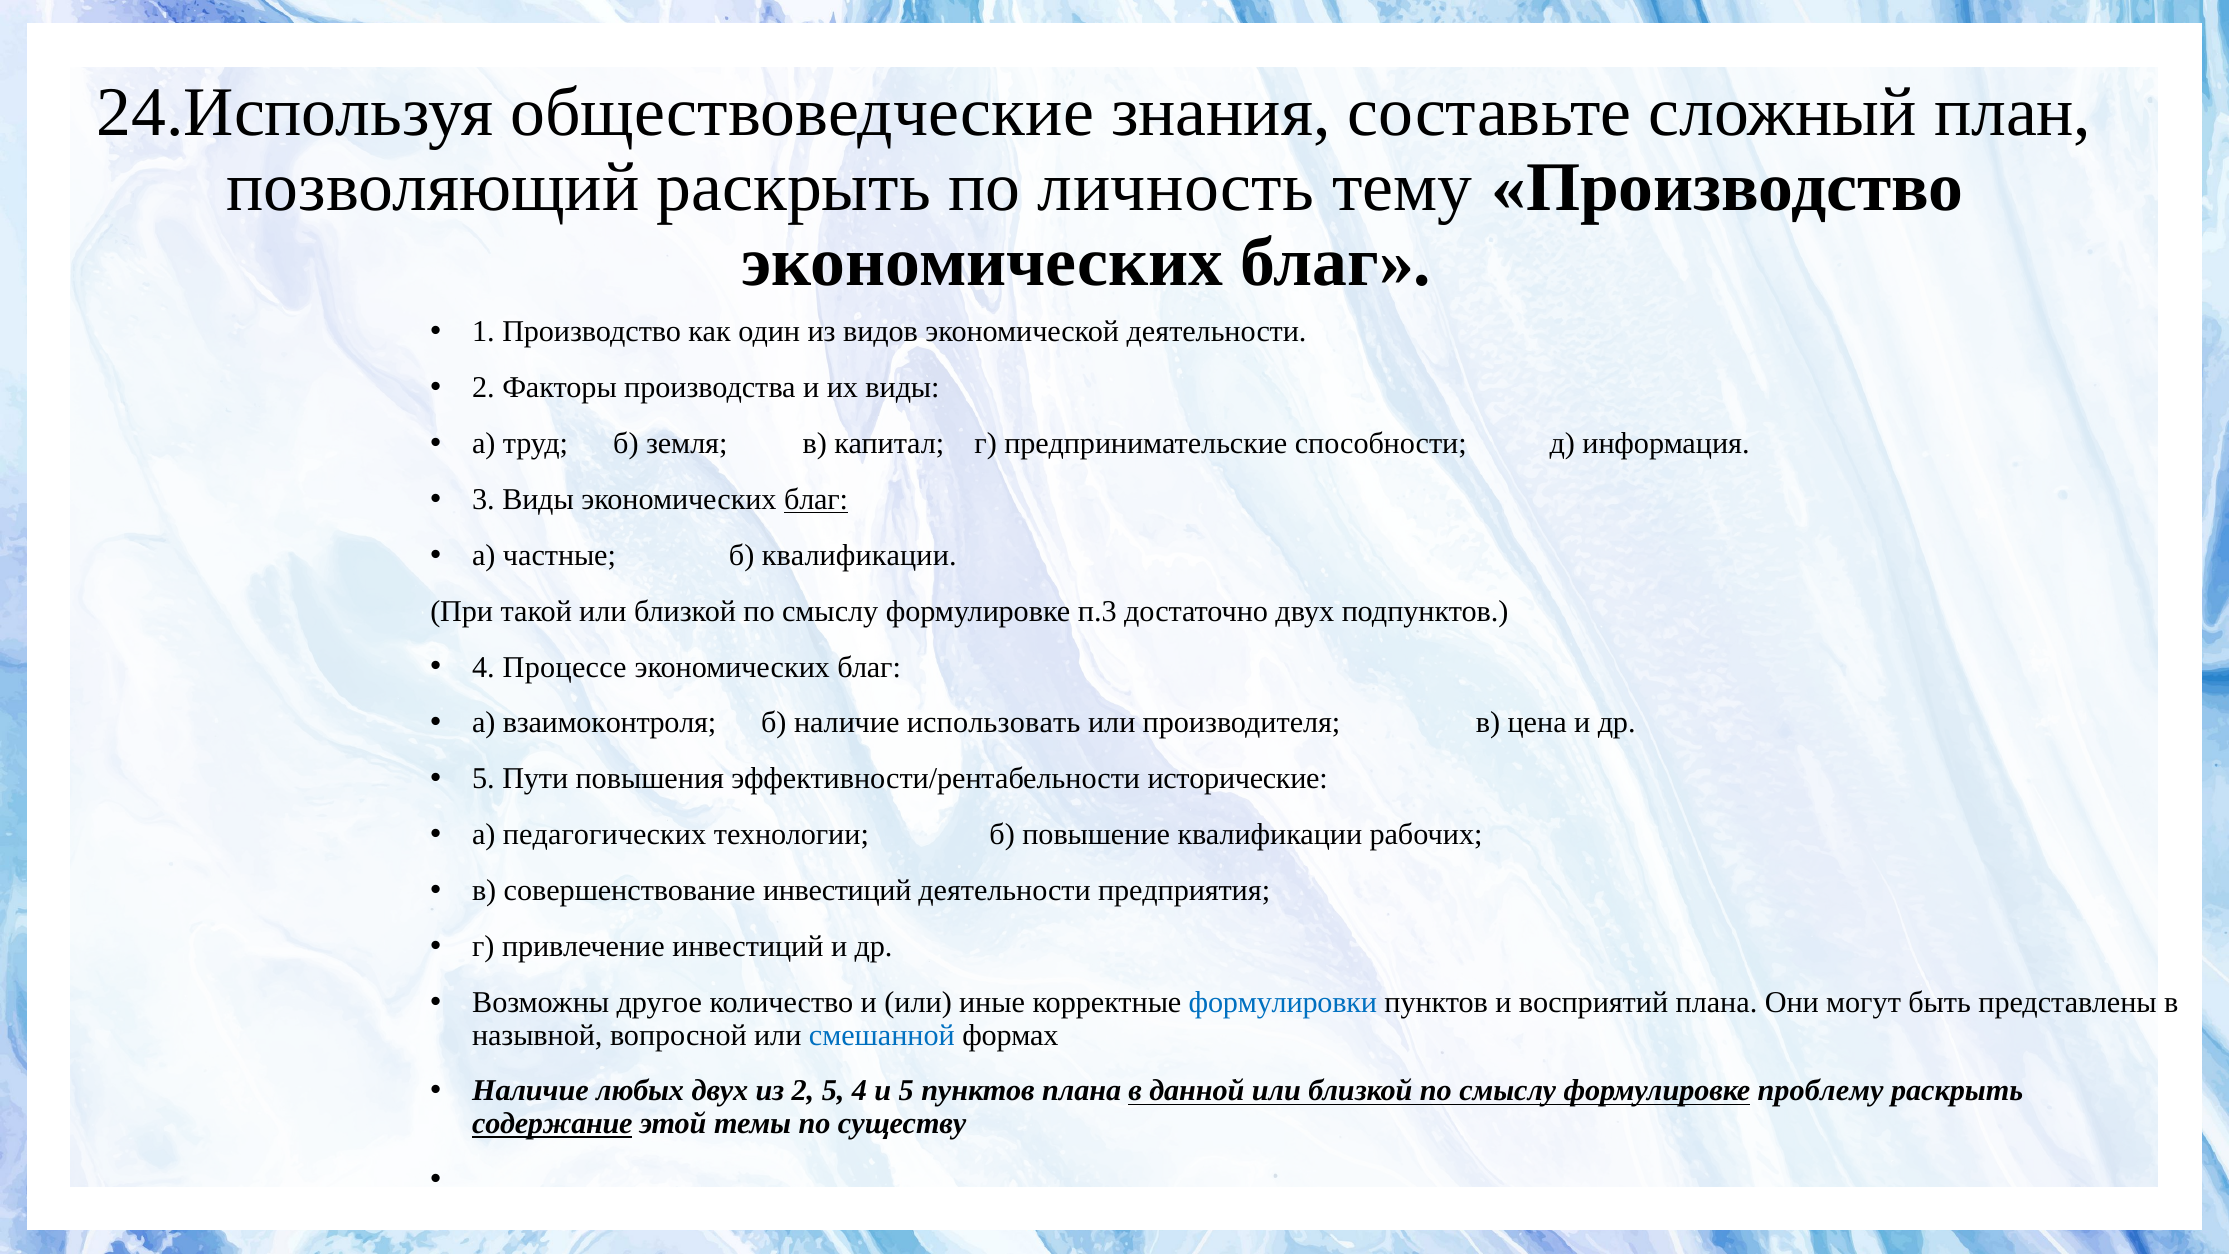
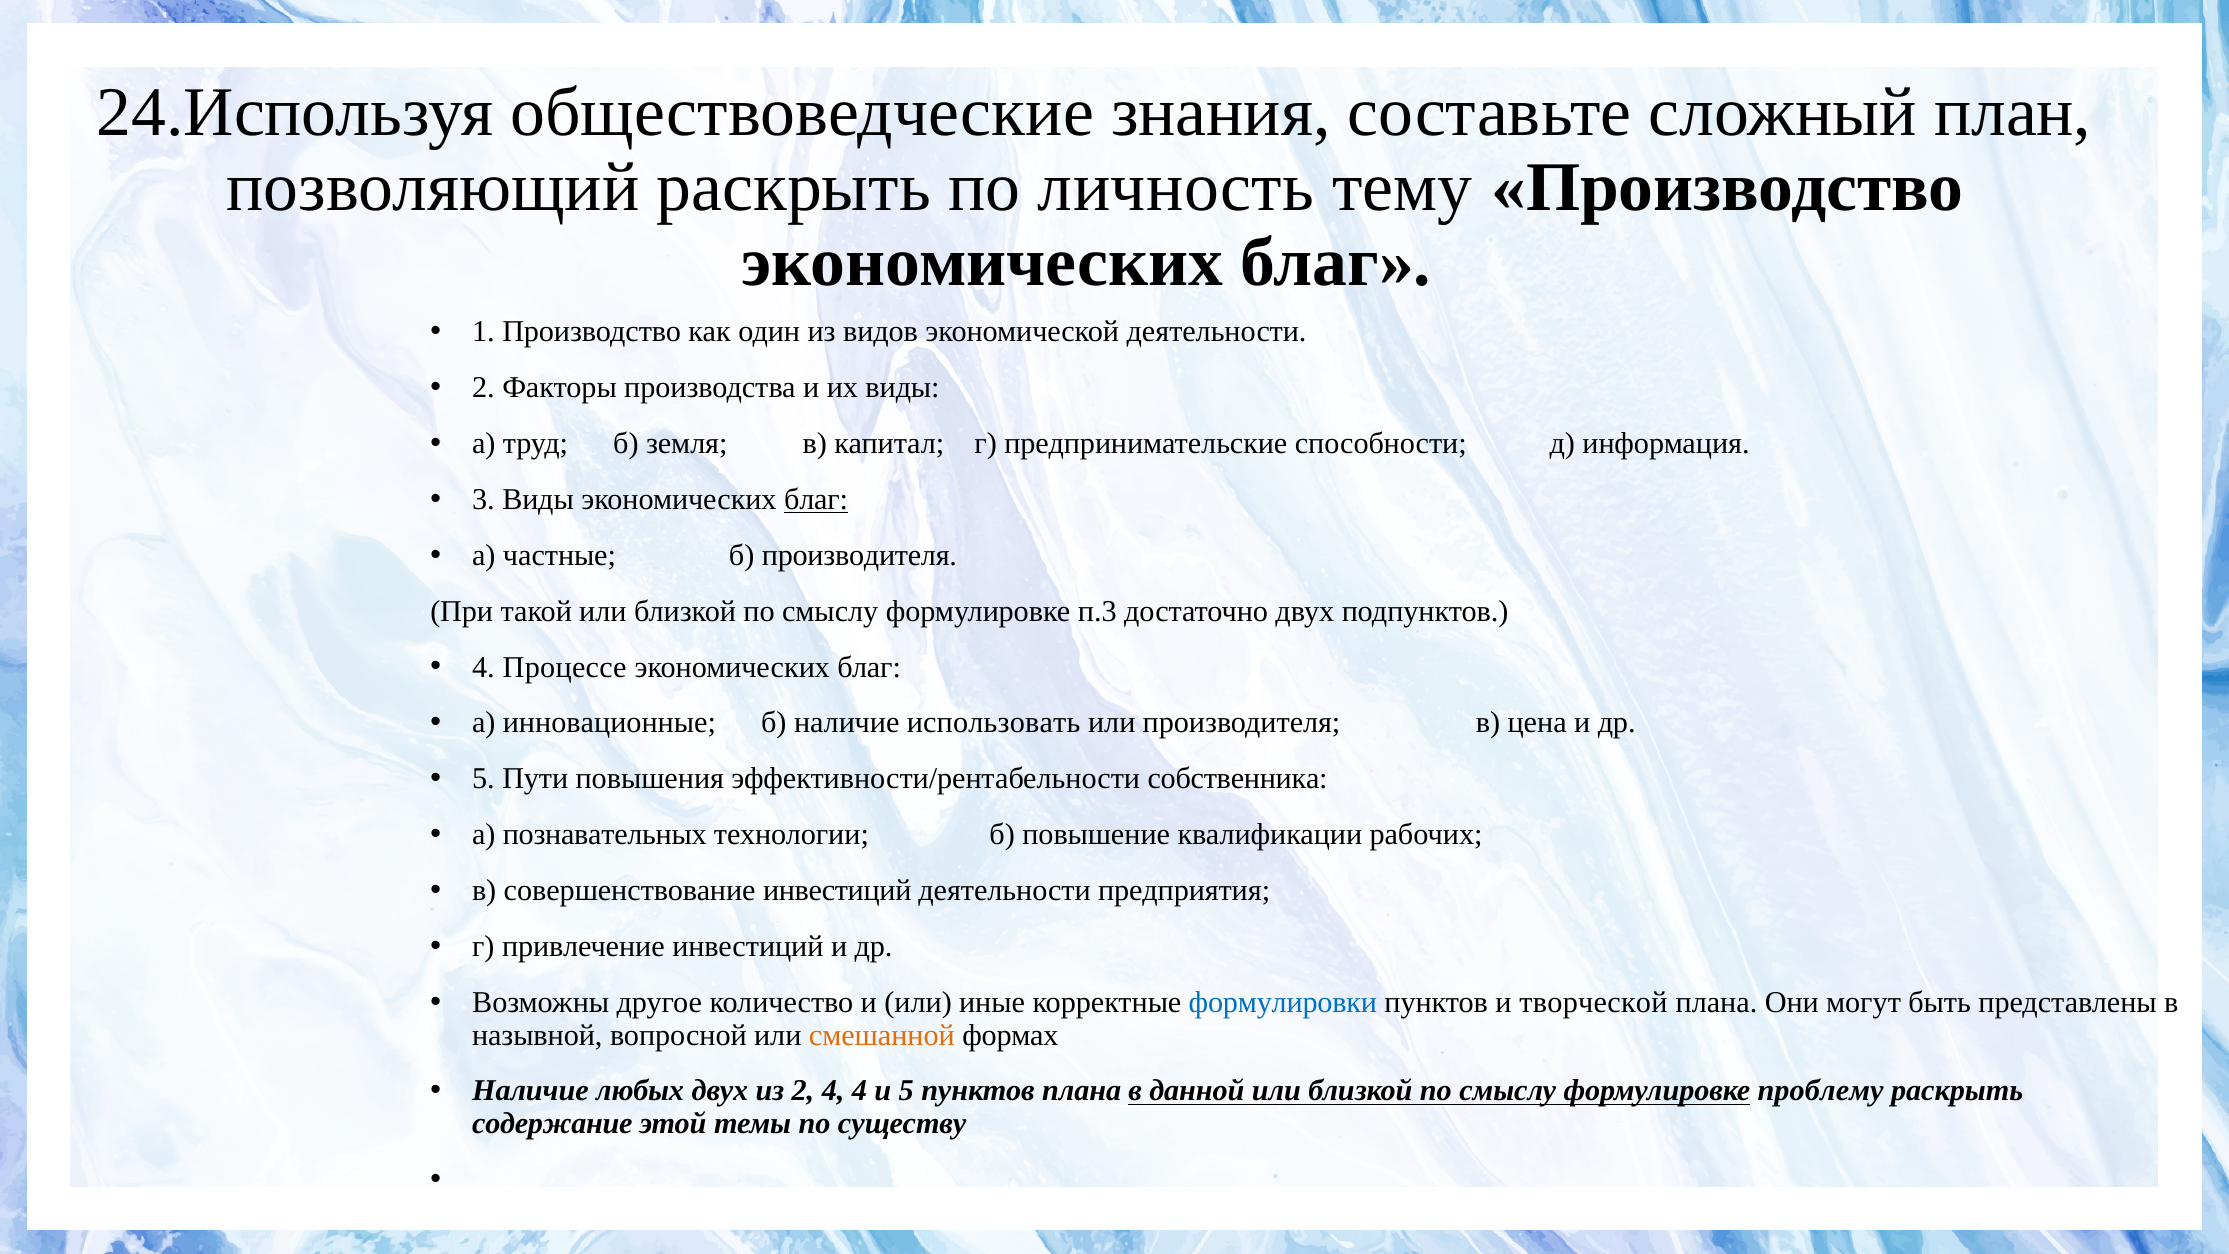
б квалификации: квалификации -> производителя (859, 555)
взаимоконтроля: взаимоконтроля -> инновационные (609, 723)
исторические: исторические -> собственника (1238, 779)
педагогических: педагогических -> познавательных (605, 835)
восприятий: восприятий -> творческой (1593, 1002)
смешанной colour: blue -> orange (882, 1035)
2 5: 5 -> 4 (833, 1091)
содержание underline: present -> none (552, 1123)
